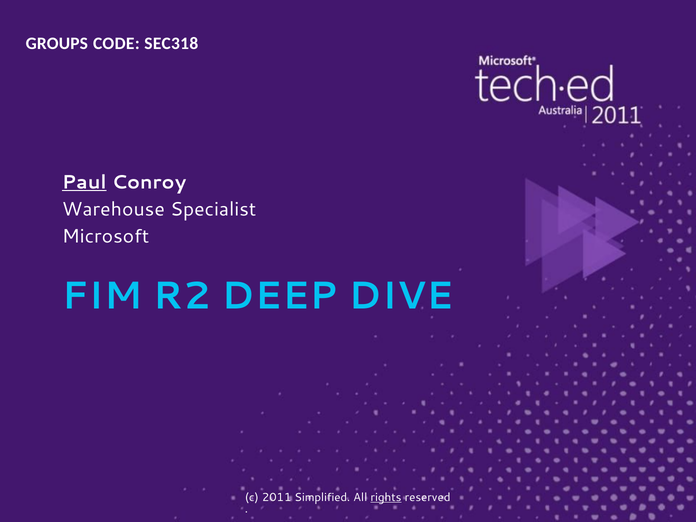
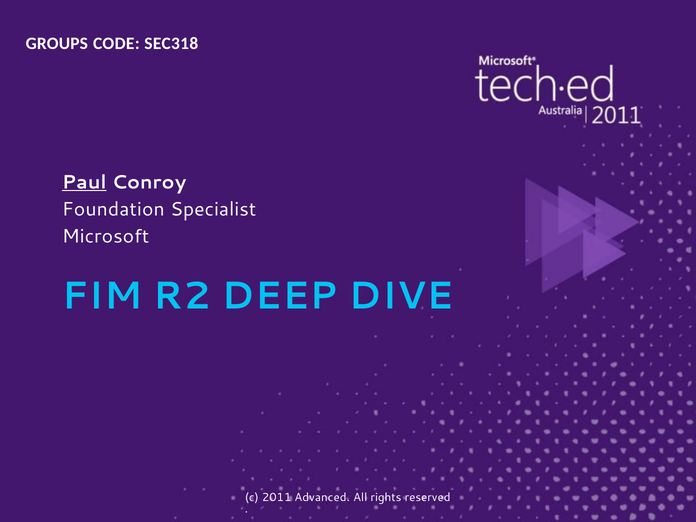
Warehouse: Warehouse -> Foundation (113, 209)
Simplified: Simplified -> Advanced (322, 497)
rights underline: present -> none (386, 497)
